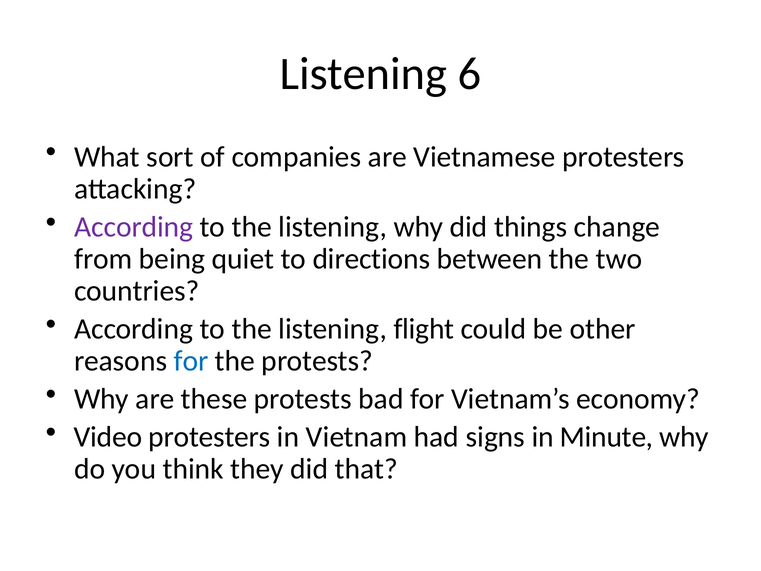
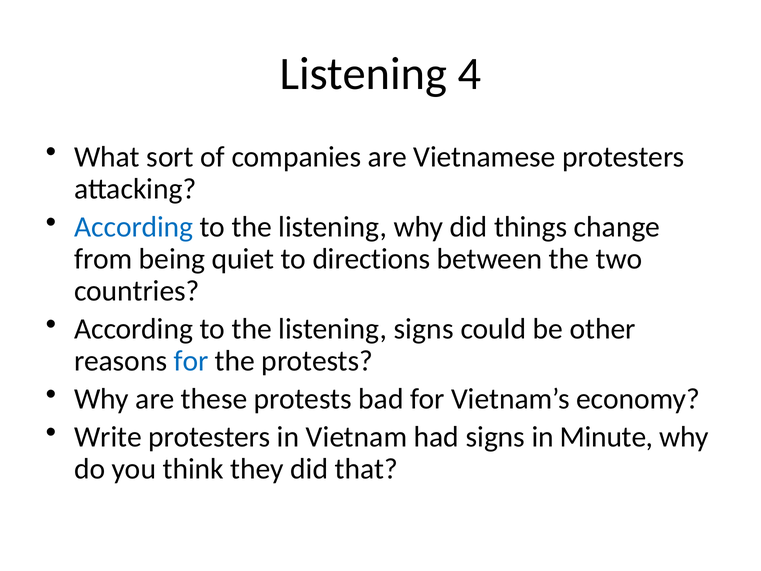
6: 6 -> 4 (469, 74)
According colour: purple -> blue (134, 227)
listening flight: flight -> signs (424, 329)
Video: Video -> Write (108, 437)
